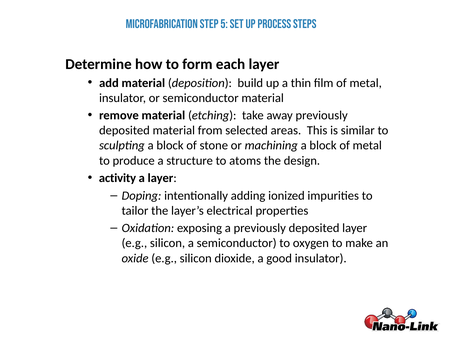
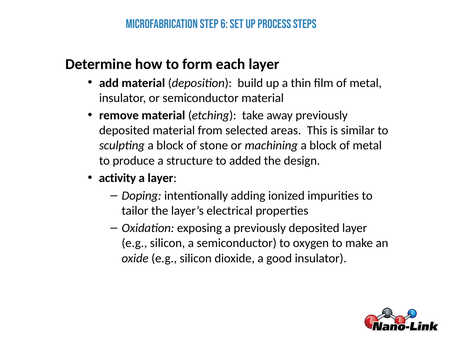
5: 5 -> 6 (224, 24)
atoms: atoms -> added (245, 161)
